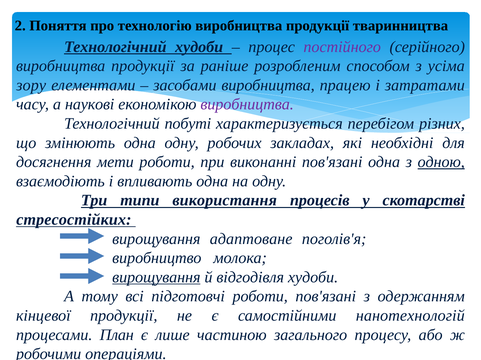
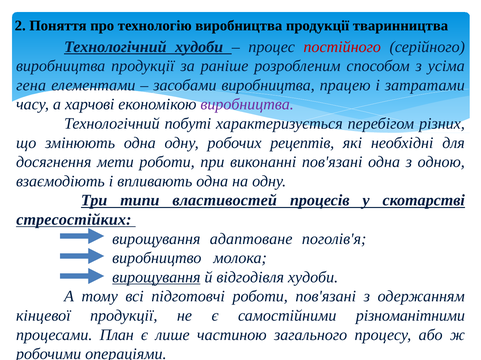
постійного colour: purple -> red (342, 47)
зору: зору -> гена (31, 85)
наукові: наукові -> харчові (90, 105)
закладах: закладах -> рецептів (302, 143)
одною underline: present -> none (441, 162)
використання: використання -> властивостей (225, 201)
нанотехнологій: нанотехнологій -> різноманітними (410, 316)
